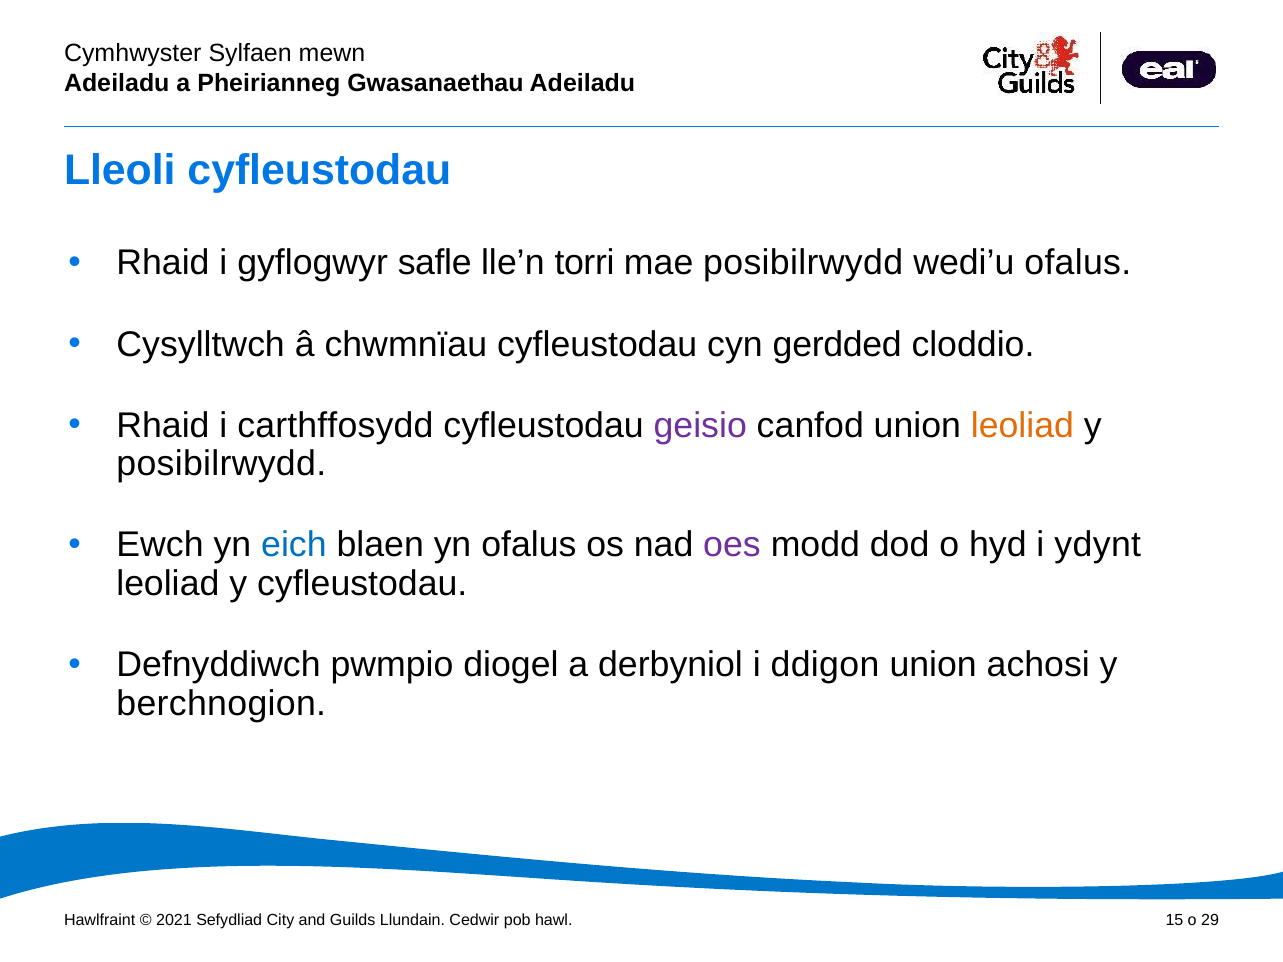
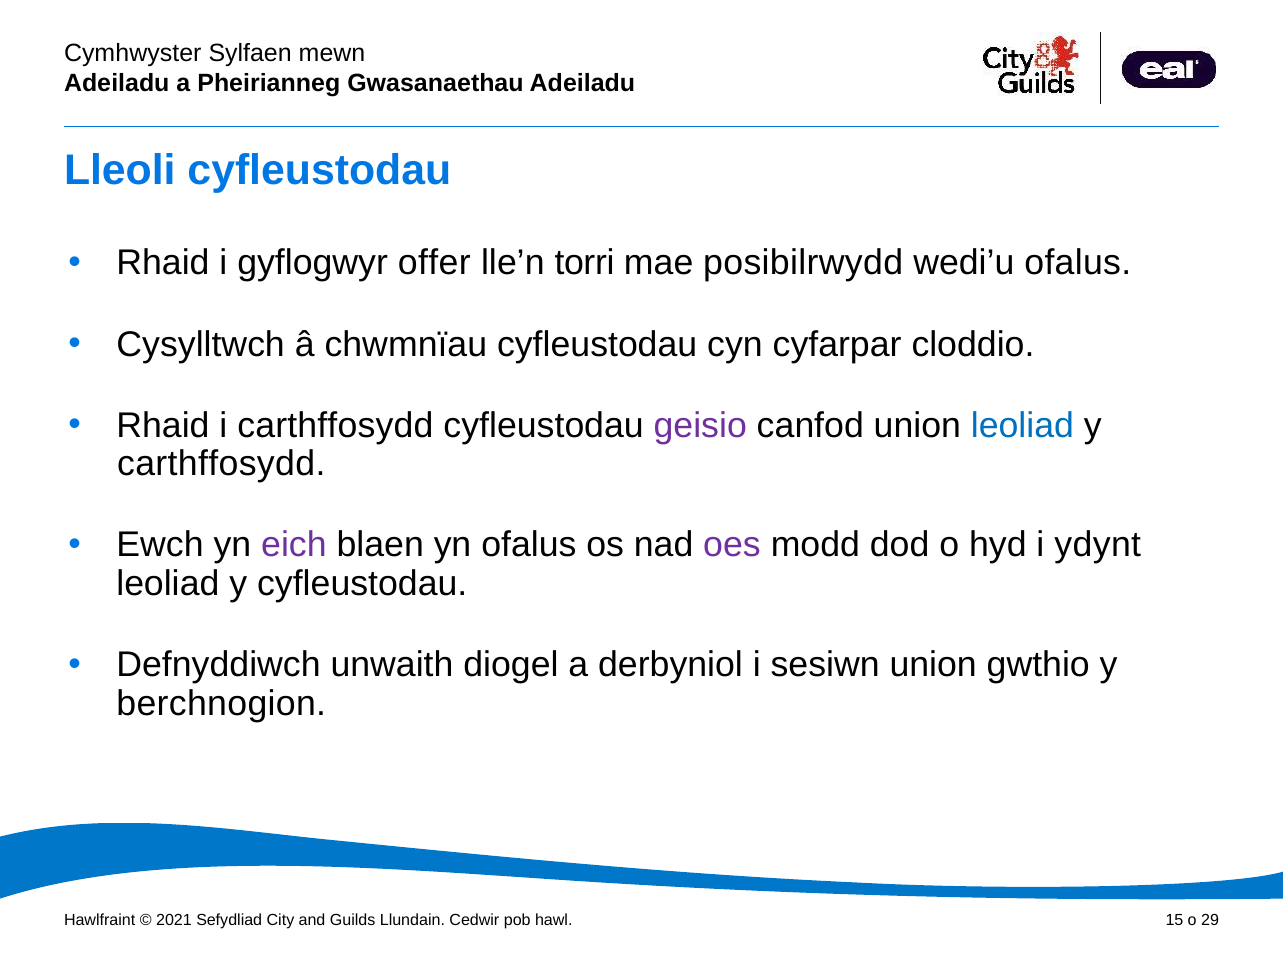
safle: safle -> offer (434, 263)
gerdded: gerdded -> cyfarpar (837, 344)
leoliad colour: orange -> blue (1022, 426)
posibilrwydd: posibilrwydd -> carthffosydd (221, 464)
eich colour: blue -> purple (294, 545)
pwmpio: pwmpio -> unwaith (392, 665)
ddigon: ddigon -> sesiwn (825, 665)
achosi: achosi -> gwthio (1038, 665)
